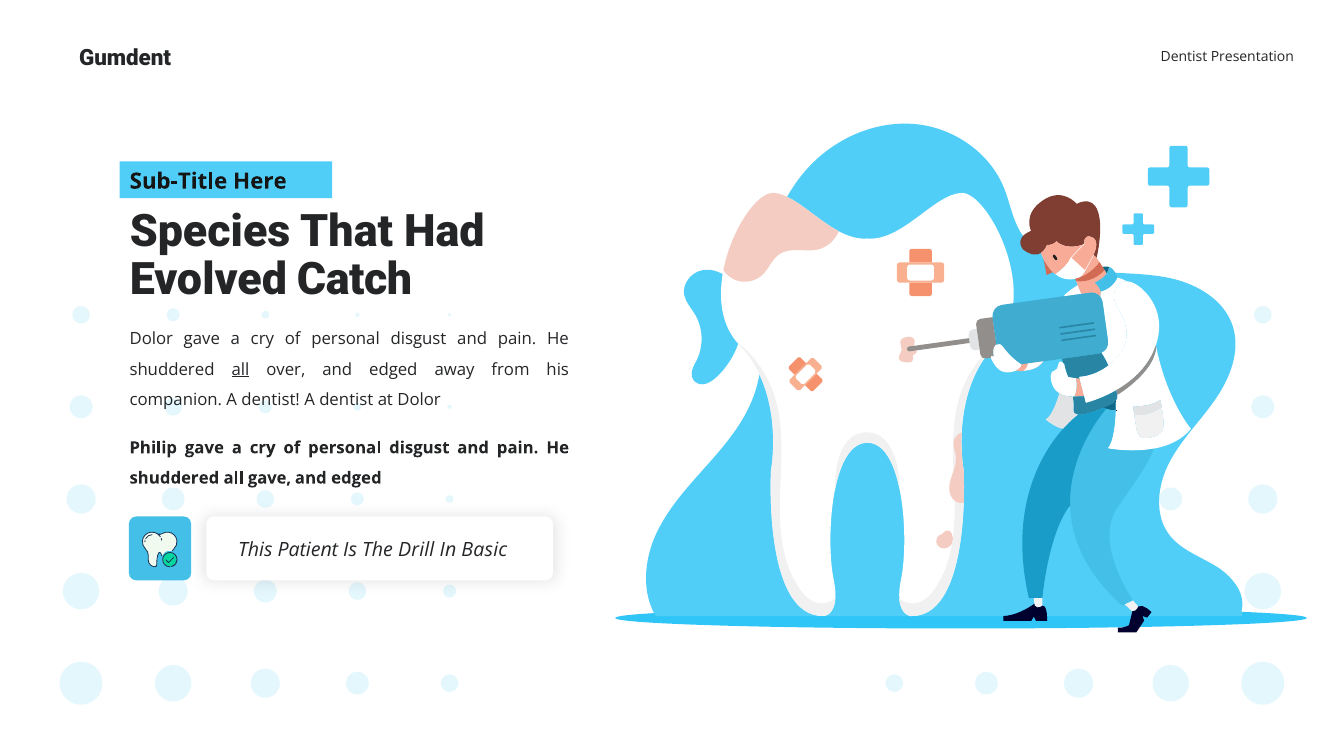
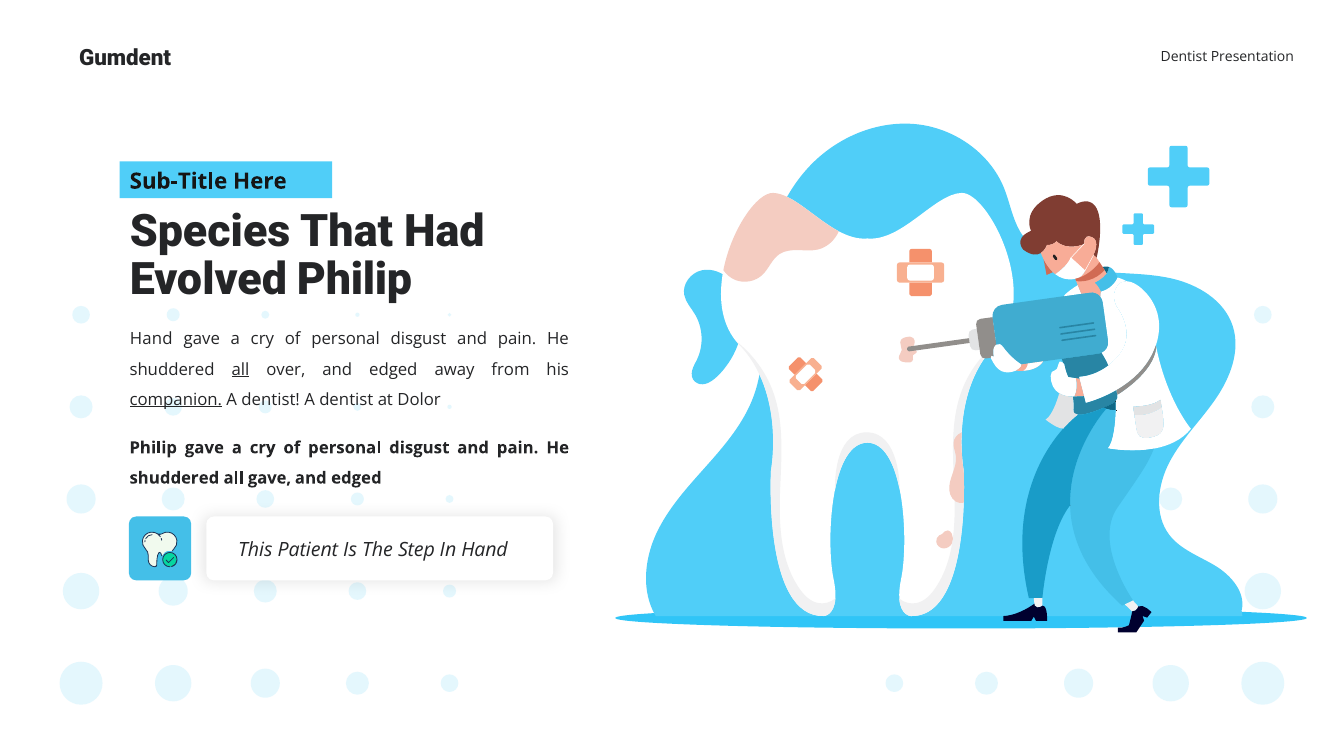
Evolved Catch: Catch -> Philip (354, 280)
Dolor: Dolor -> Hand (151, 339)
companion underline: none -> present (176, 400)
Drill: Drill -> Step (416, 550)
In Basic: Basic -> Hand (485, 550)
